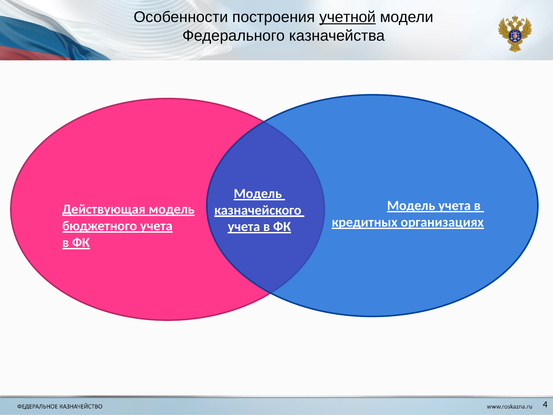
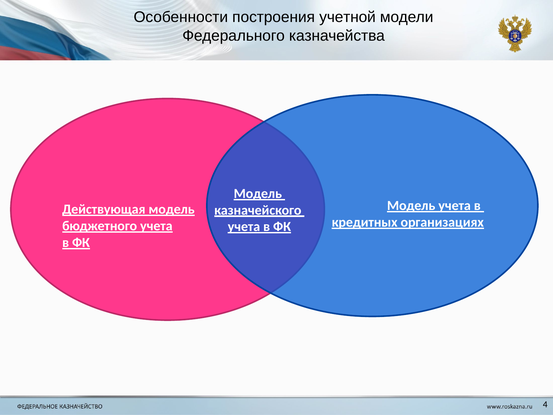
учетной underline: present -> none (347, 17)
